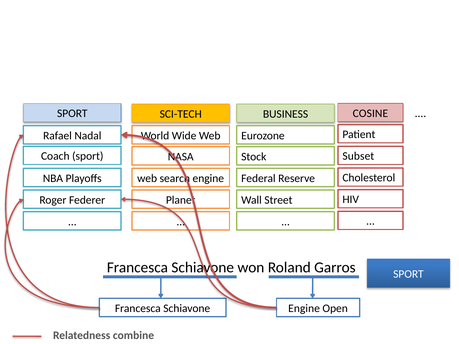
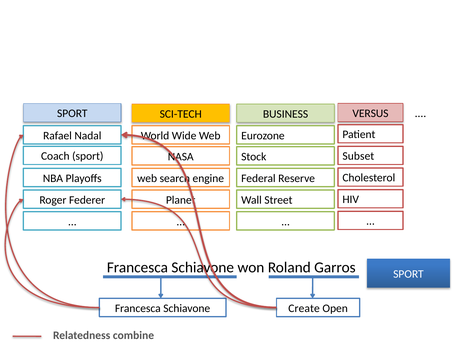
COSINE: COSINE -> VERSUS (370, 113)
Engine: Engine -> Create (304, 309)
